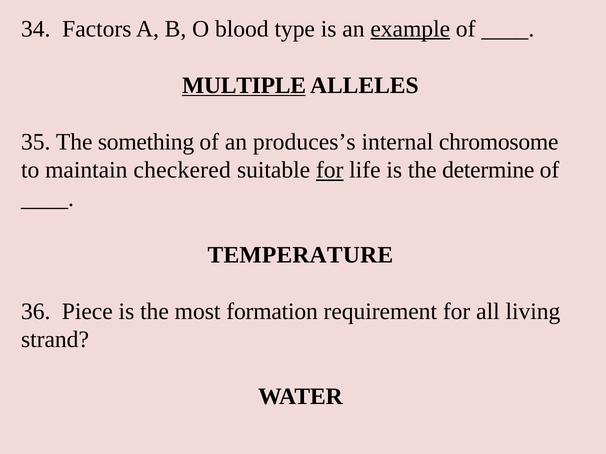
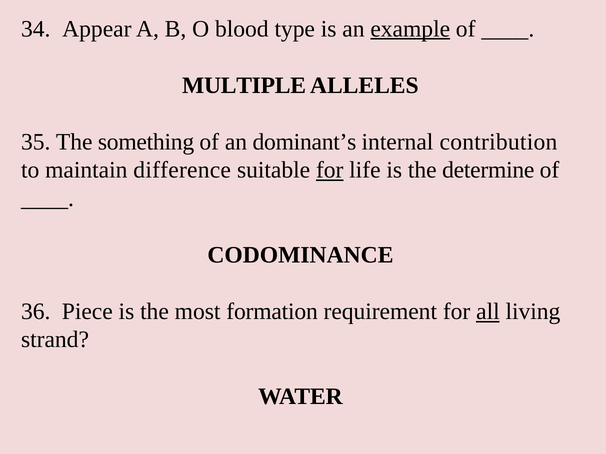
Factors: Factors -> Appear (97, 29)
MULTIPLE underline: present -> none (244, 85)
produces’s: produces’s -> dominant’s (304, 142)
chromosome: chromosome -> contribution (498, 142)
checkered: checkered -> difference (182, 170)
TEMPERATURE: TEMPERATURE -> CODOMINANCE (300, 255)
all underline: none -> present (488, 312)
